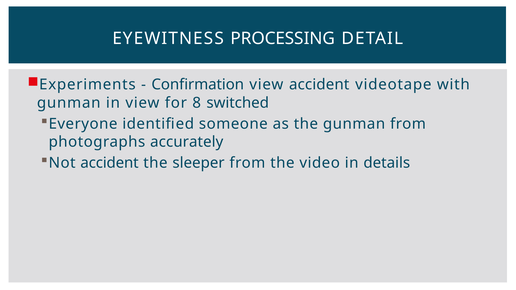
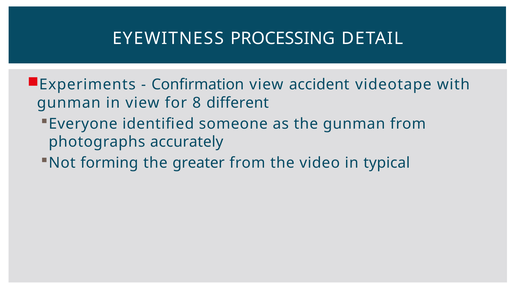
switched: switched -> different (238, 103)
Not accident: accident -> forming (109, 163)
sleeper: sleeper -> greater (199, 163)
details: details -> typical (387, 163)
